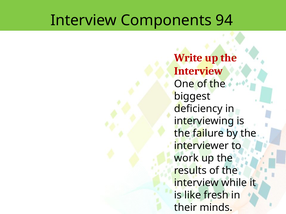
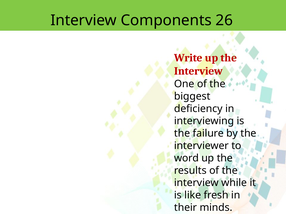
94: 94 -> 26 (224, 20)
work: work -> word (186, 158)
